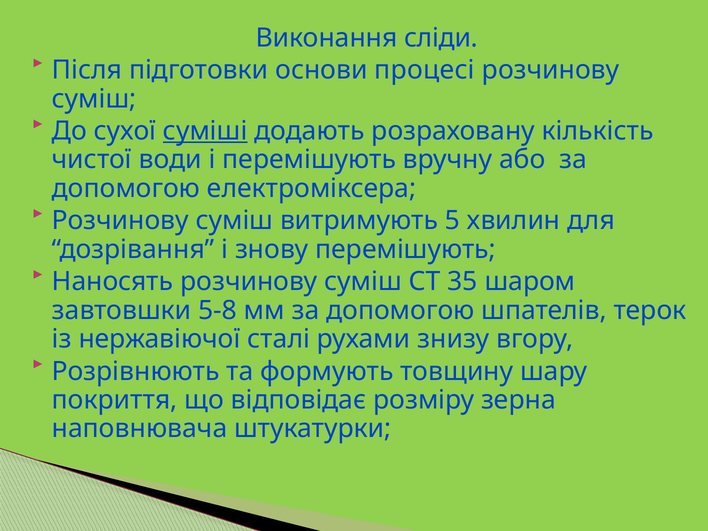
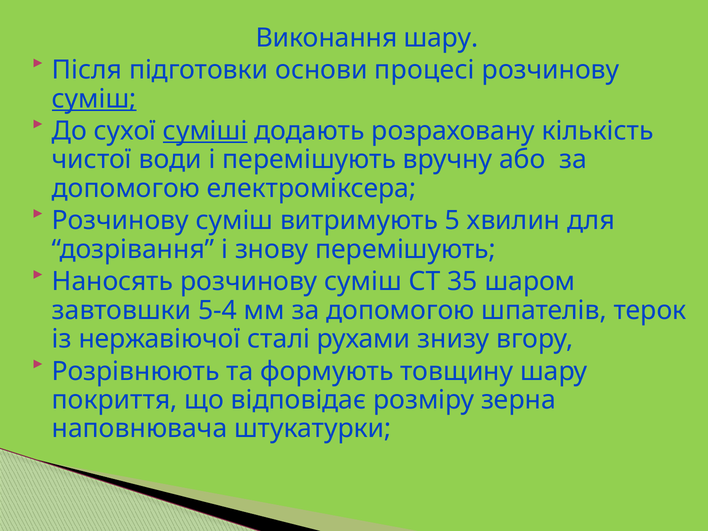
Виконання сліди: сліди -> шару (441, 38)
суміш underline: none -> present (94, 99)
5-8: 5-8 -> 5-4 (218, 310)
